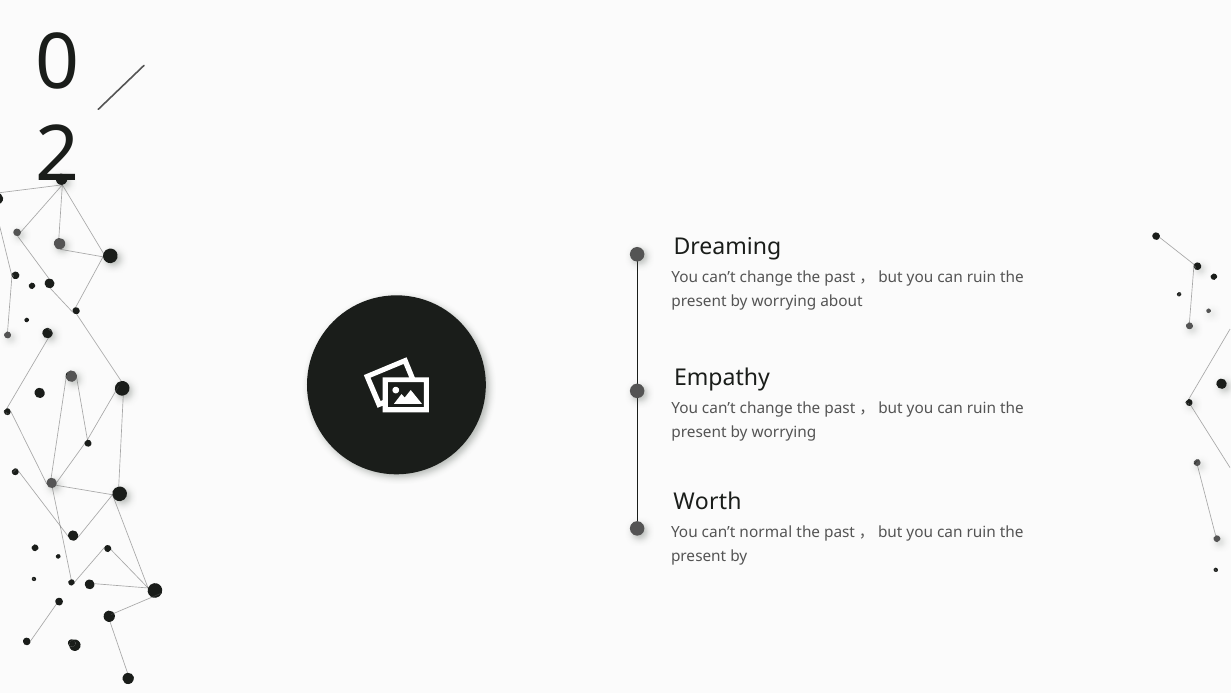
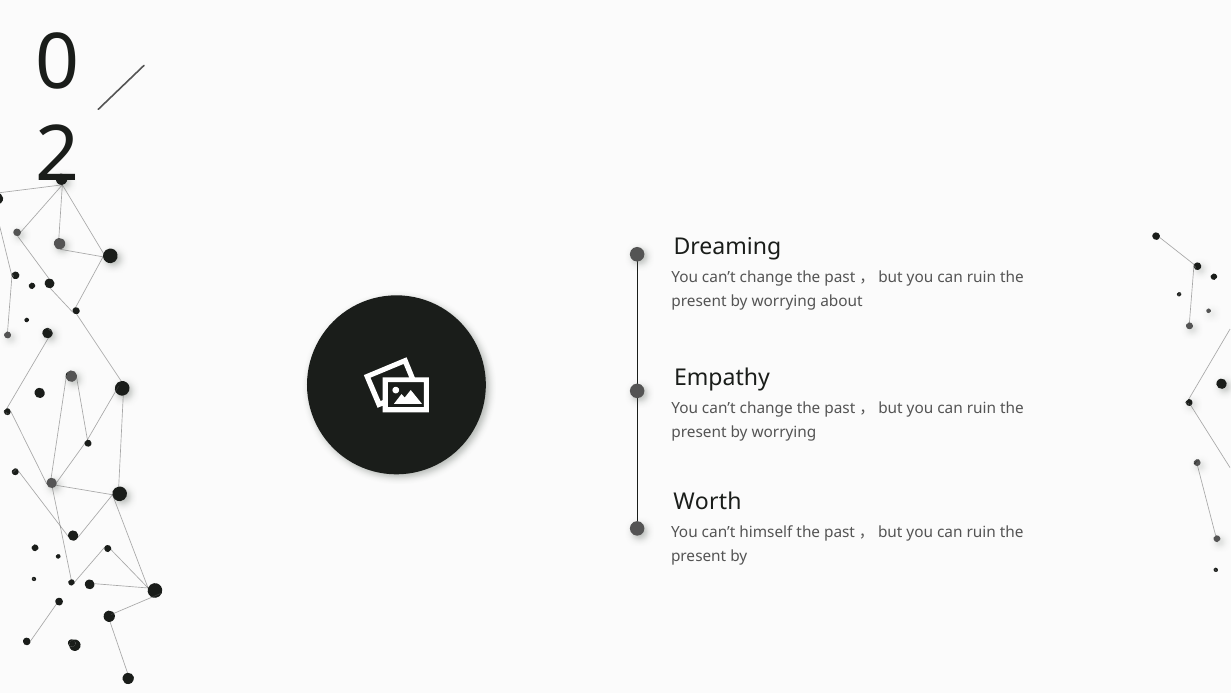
normal: normal -> himself (766, 532)
